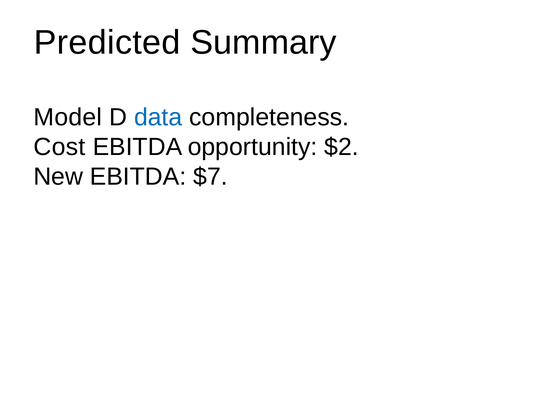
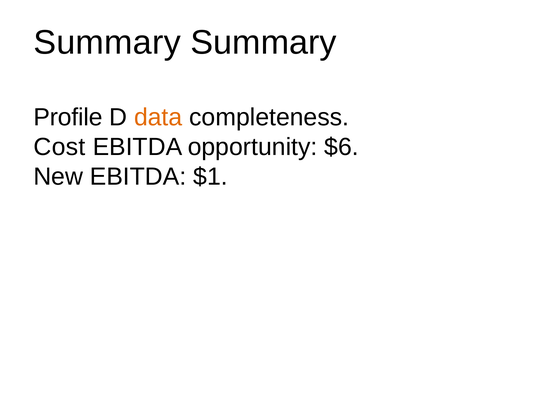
Predicted: Predicted -> Summary (107, 42)
Model: Model -> Profile (68, 117)
data colour: blue -> orange (158, 117)
$2: $2 -> $6 (341, 147)
$7: $7 -> $1 (211, 177)
